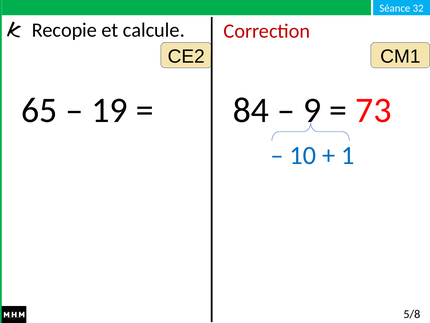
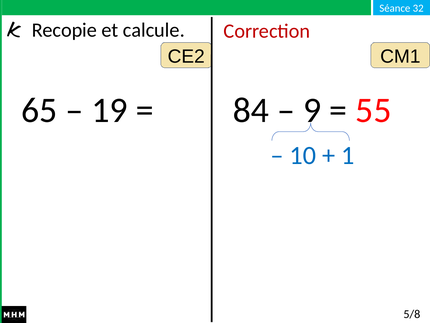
73: 73 -> 55 (373, 110)
